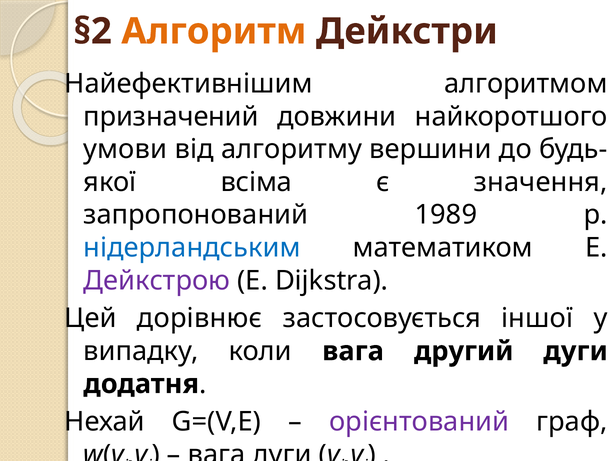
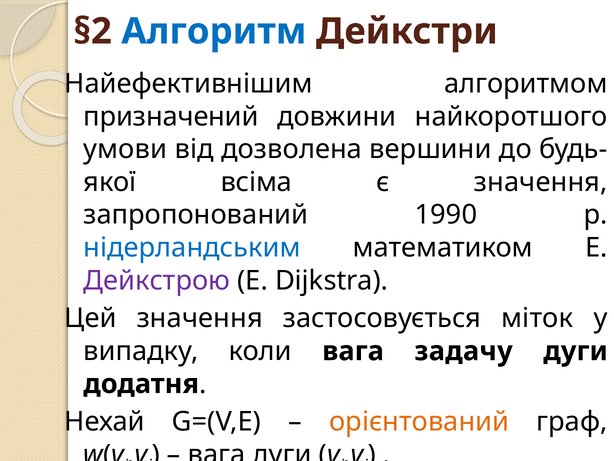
Алгоритм colour: orange -> blue (214, 31)
алгоритму: алгоритму -> дозволена (292, 149)
1989: 1989 -> 1990 (446, 215)
Цей дорівнює: дорівнює -> значення (200, 318)
іншої: іншої -> міток (537, 318)
другий: другий -> задачу (464, 351)
орієнтований colour: purple -> orange (419, 421)
